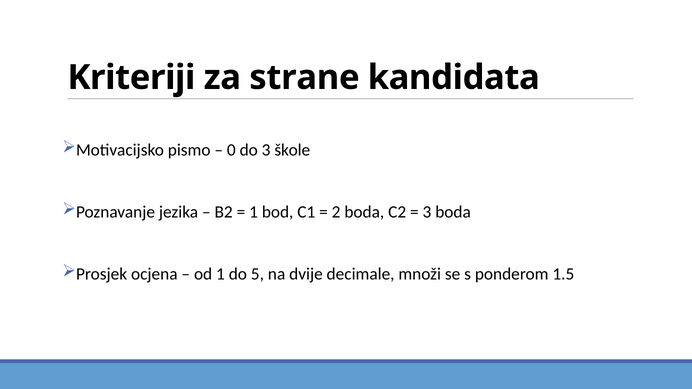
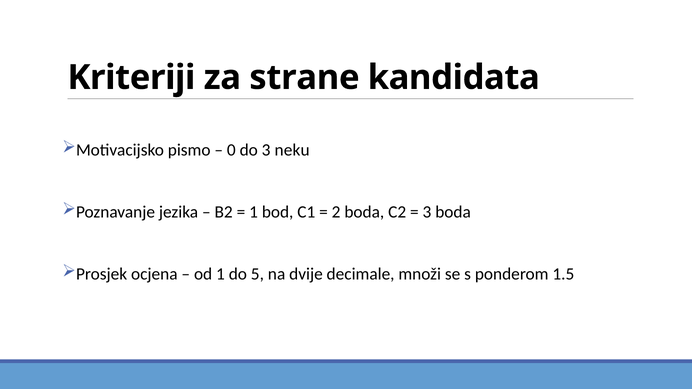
škole: škole -> neku (292, 150)
